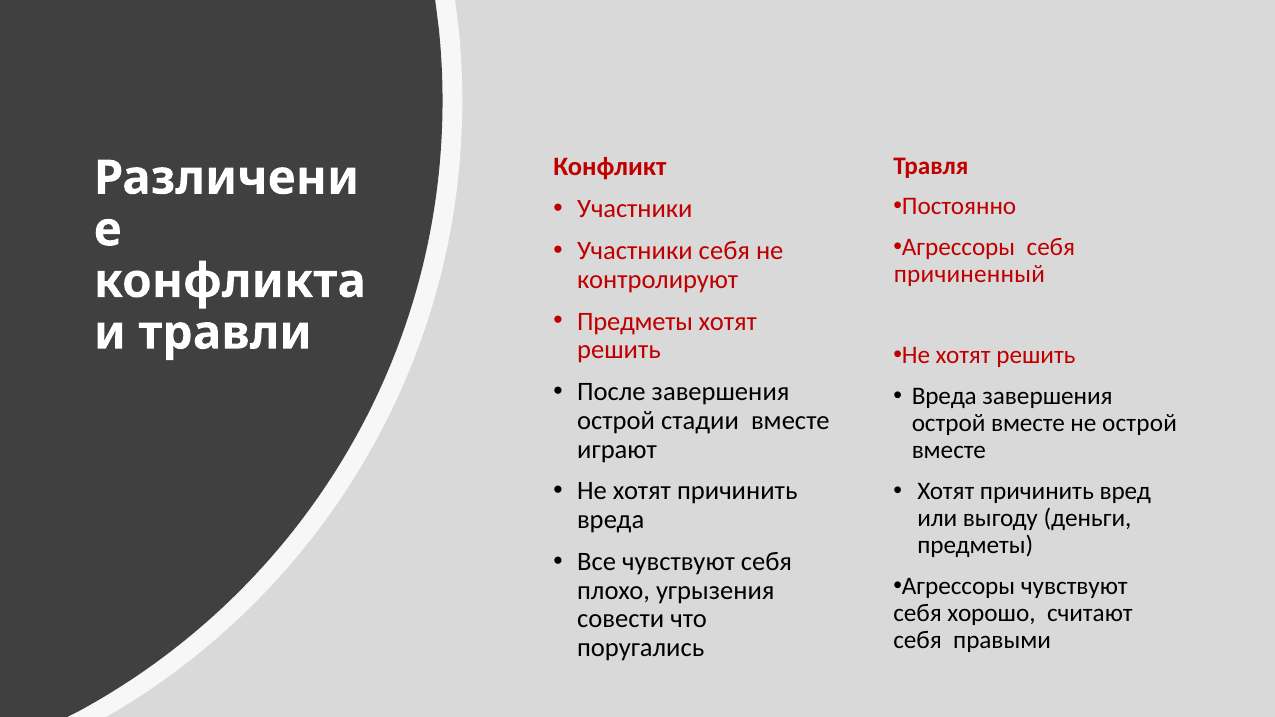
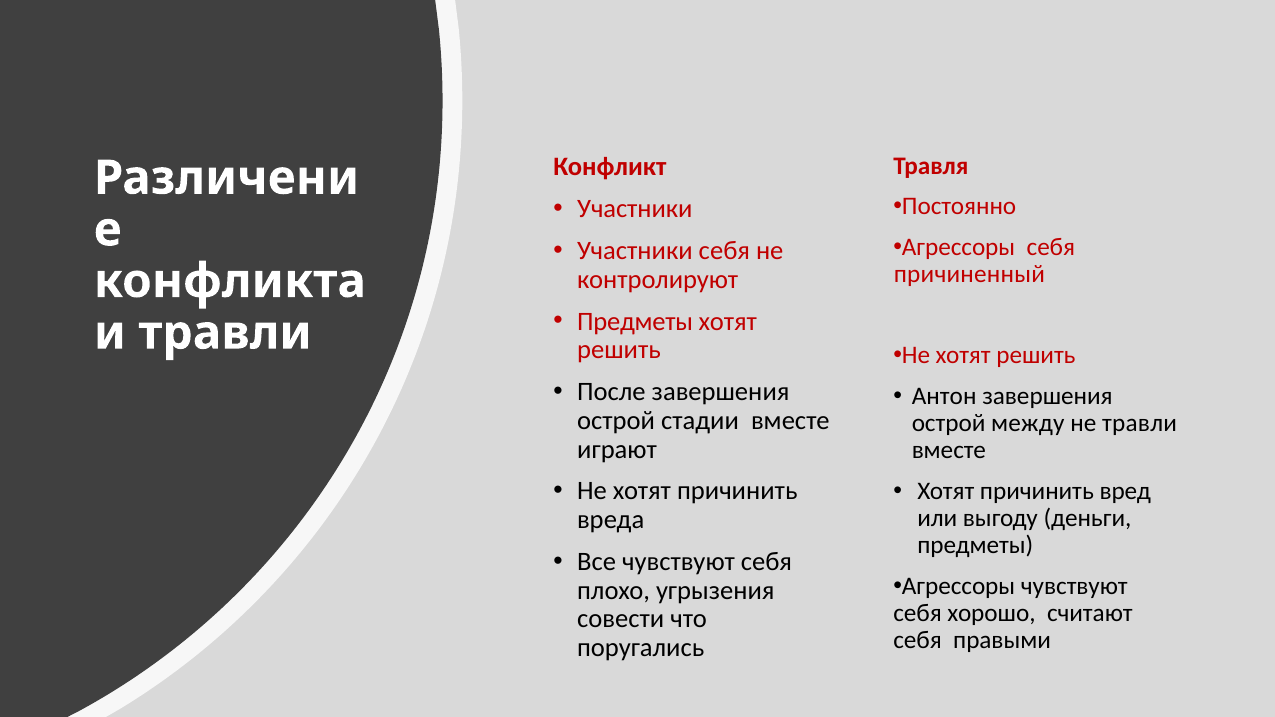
Вреда: Вреда -> Антон (944, 396)
вместе: вместе -> между (1028, 423)
не острой: острой -> травли (1140, 423)
